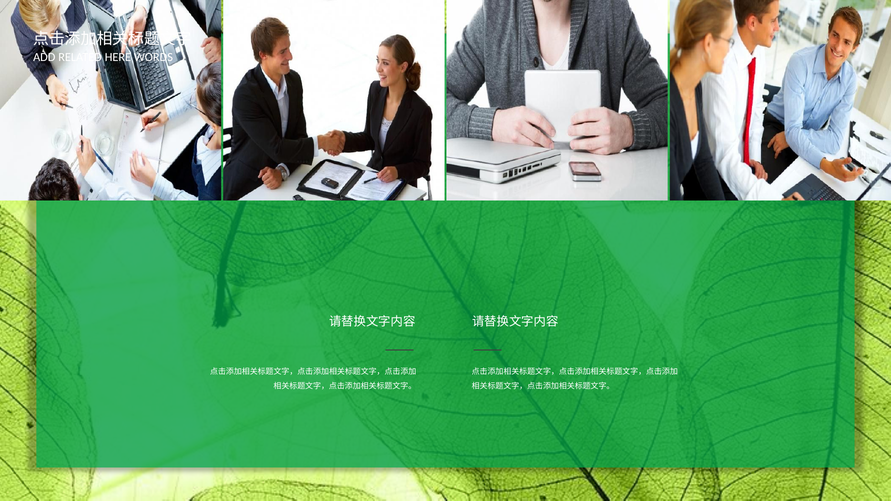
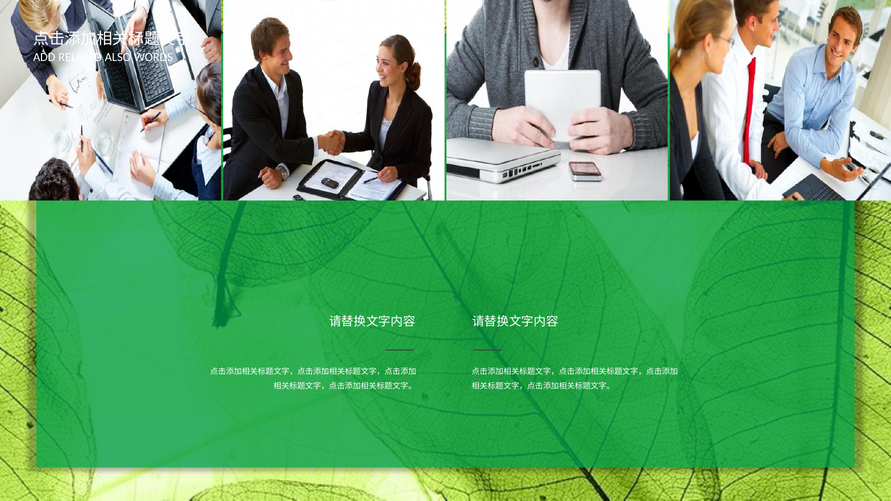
HERE: HERE -> ALSO (118, 57)
